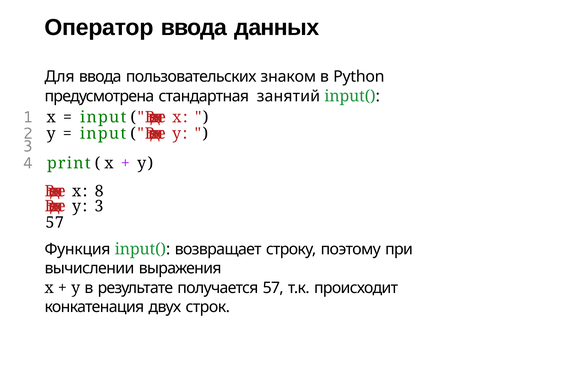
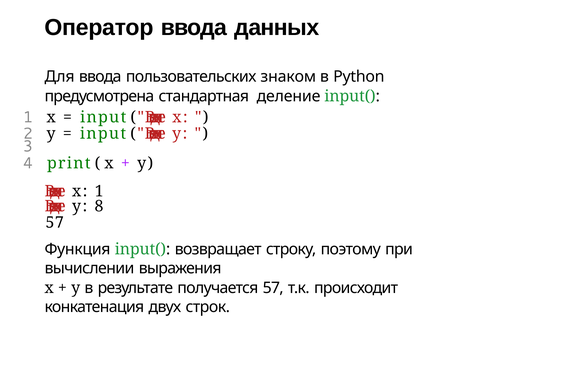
занятий: занятий -> деление (289, 96)
x 8: 8 -> 1 (99, 191)
y 3: 3 -> 8 (99, 206)
